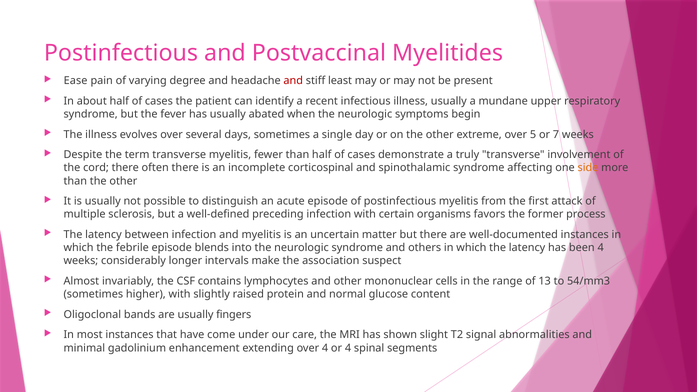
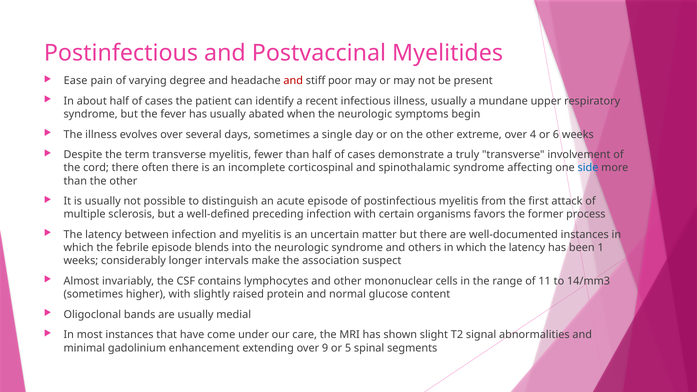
least: least -> poor (340, 81)
5: 5 -> 4 (533, 135)
7: 7 -> 6 (556, 135)
side colour: orange -> blue (588, 168)
been 4: 4 -> 1 (601, 248)
13: 13 -> 11 (545, 281)
54/mm3: 54/mm3 -> 14/mm3 (589, 281)
fingers: fingers -> medial (234, 315)
over 4: 4 -> 9 (325, 348)
or 4: 4 -> 5 (348, 348)
